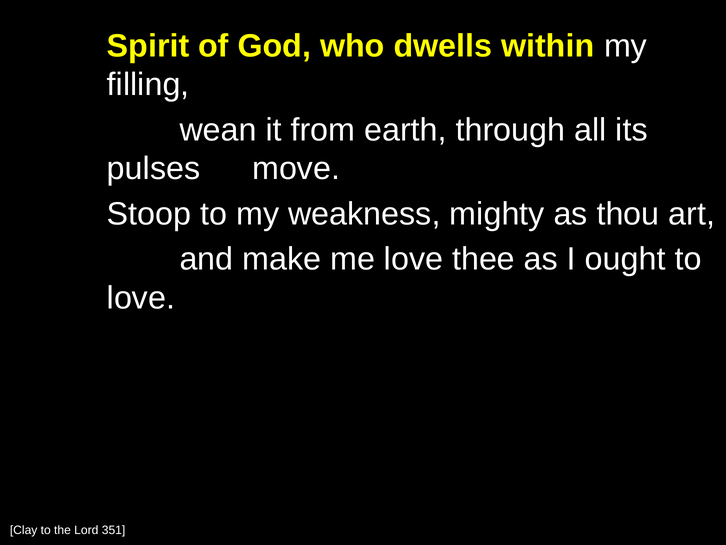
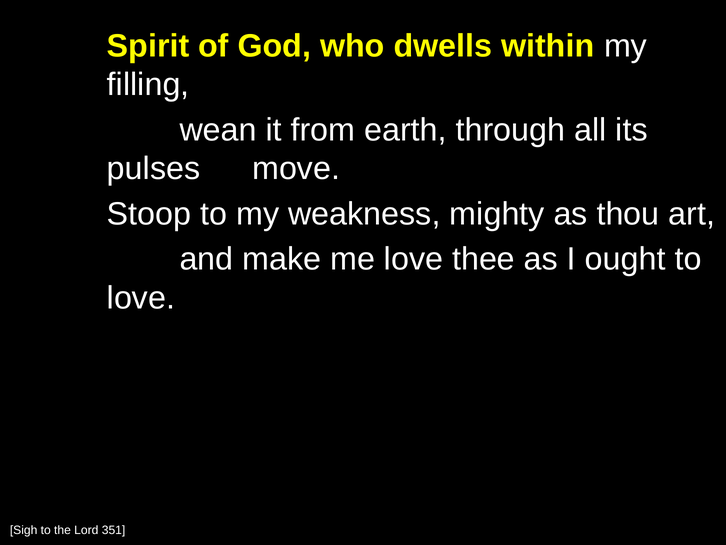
Clay: Clay -> Sigh (24, 530)
